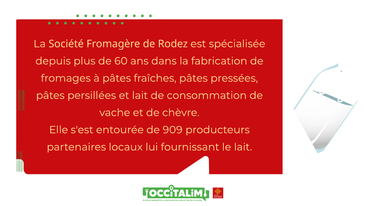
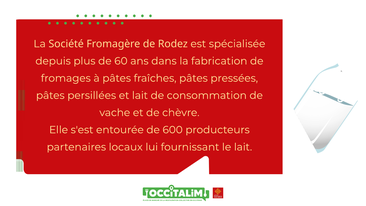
909: 909 -> 600 (173, 130)
